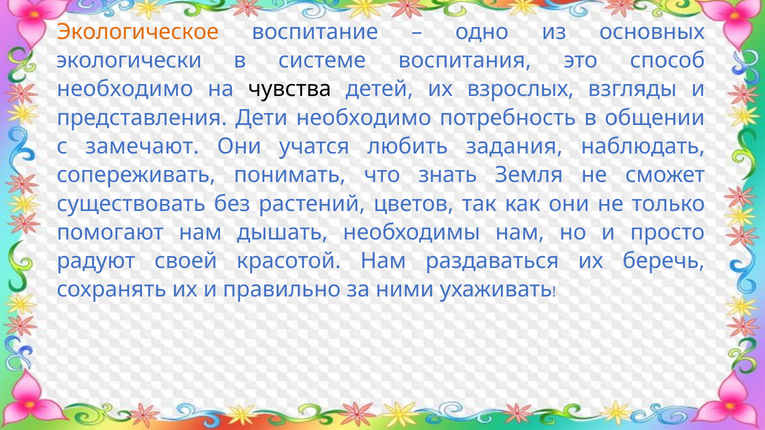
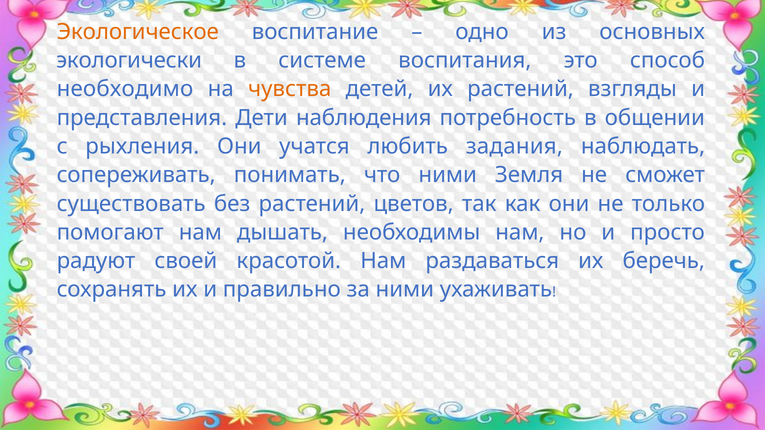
чувства colour: black -> orange (290, 89)
их взрослых: взрослых -> растений (520, 89)
Дети необходимо: необходимо -> наблюдения (364, 118)
замечают: замечают -> рыхления (142, 147)
что знать: знать -> ними (448, 175)
